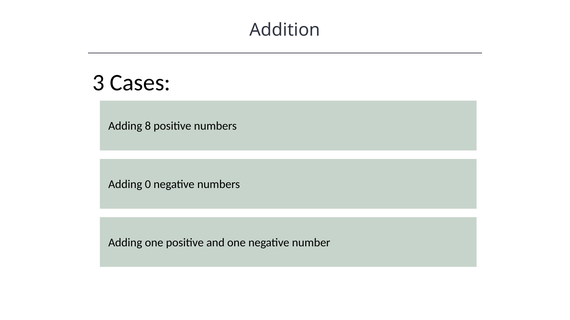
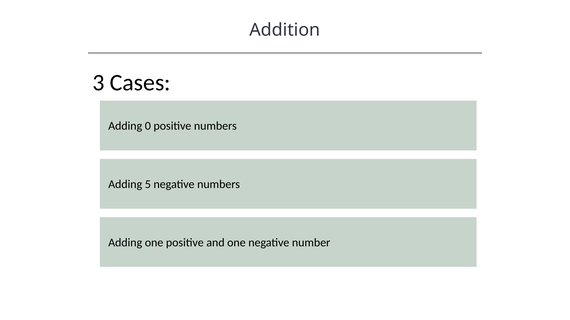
8: 8 -> 0 (148, 126)
0: 0 -> 5 (148, 185)
